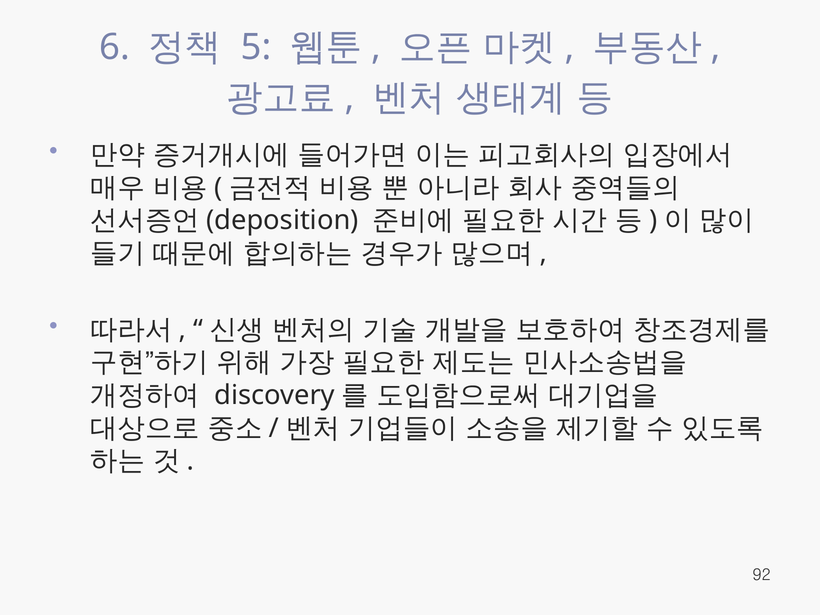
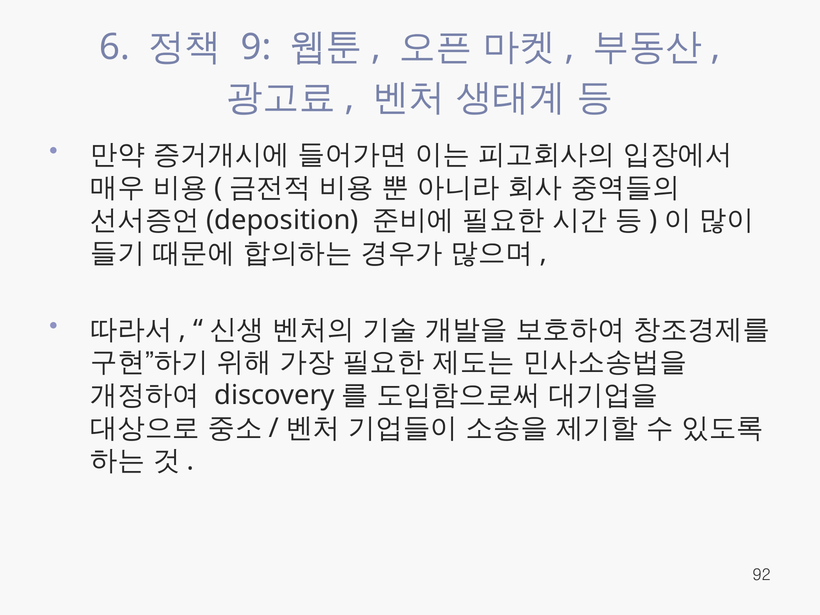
5: 5 -> 9 (256, 47)
